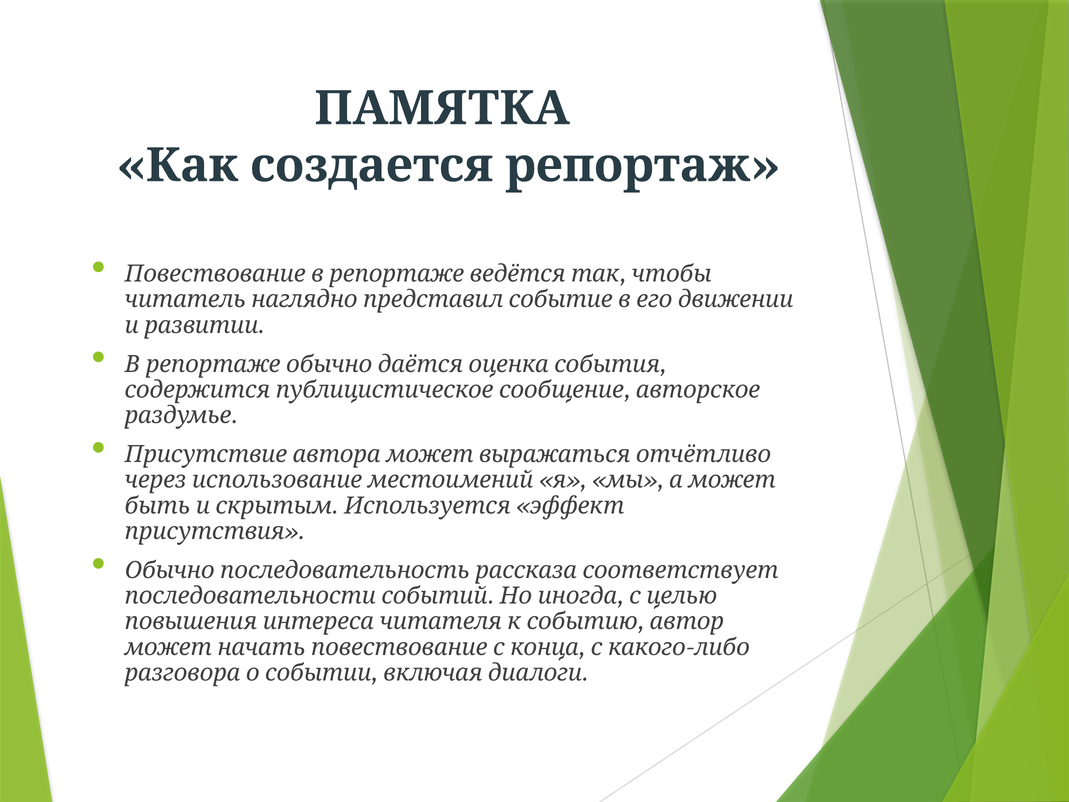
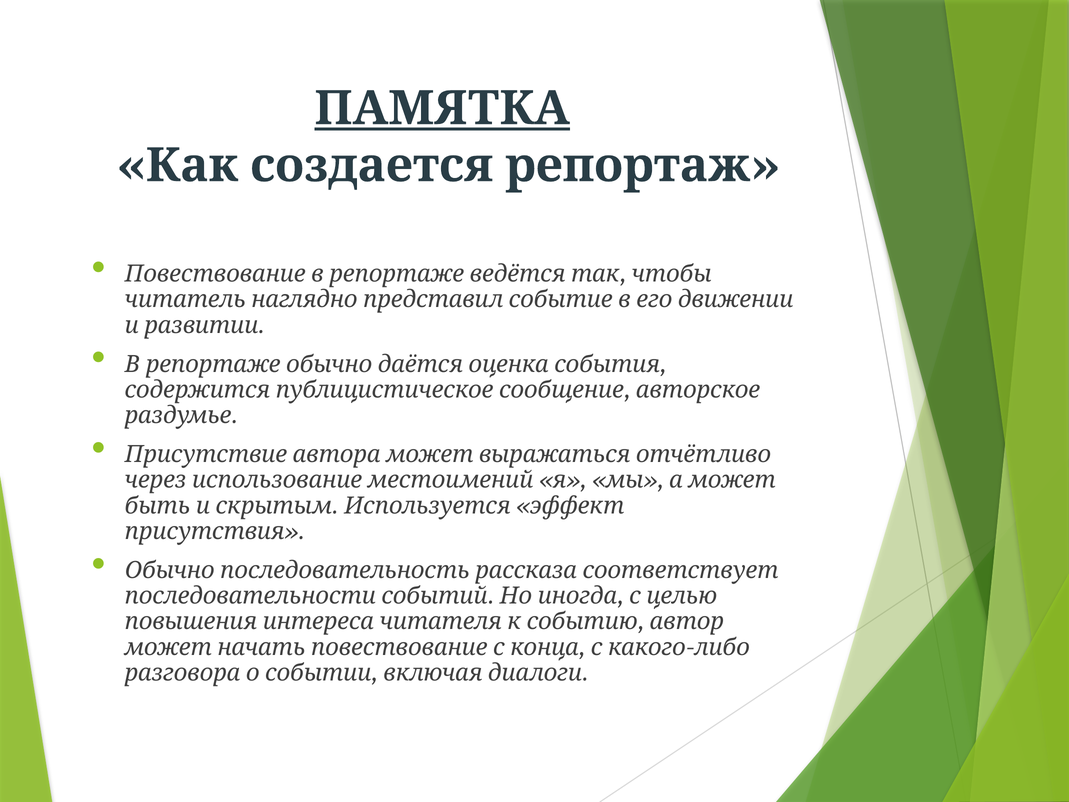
ПАМЯТКА underline: none -> present (442, 108)
